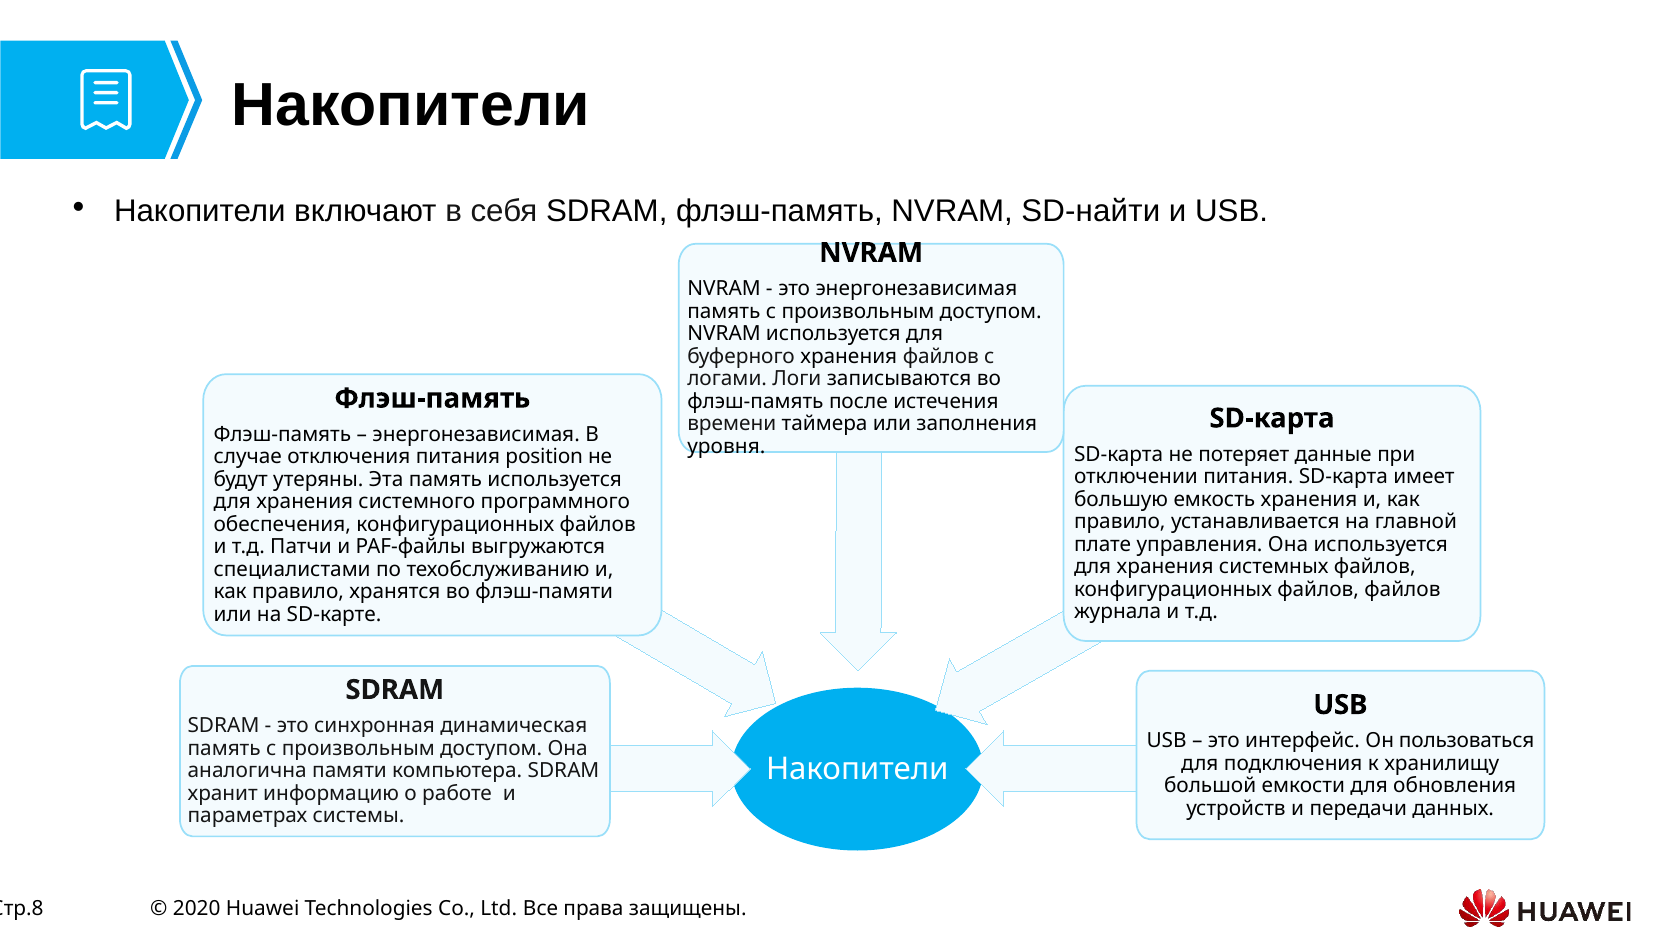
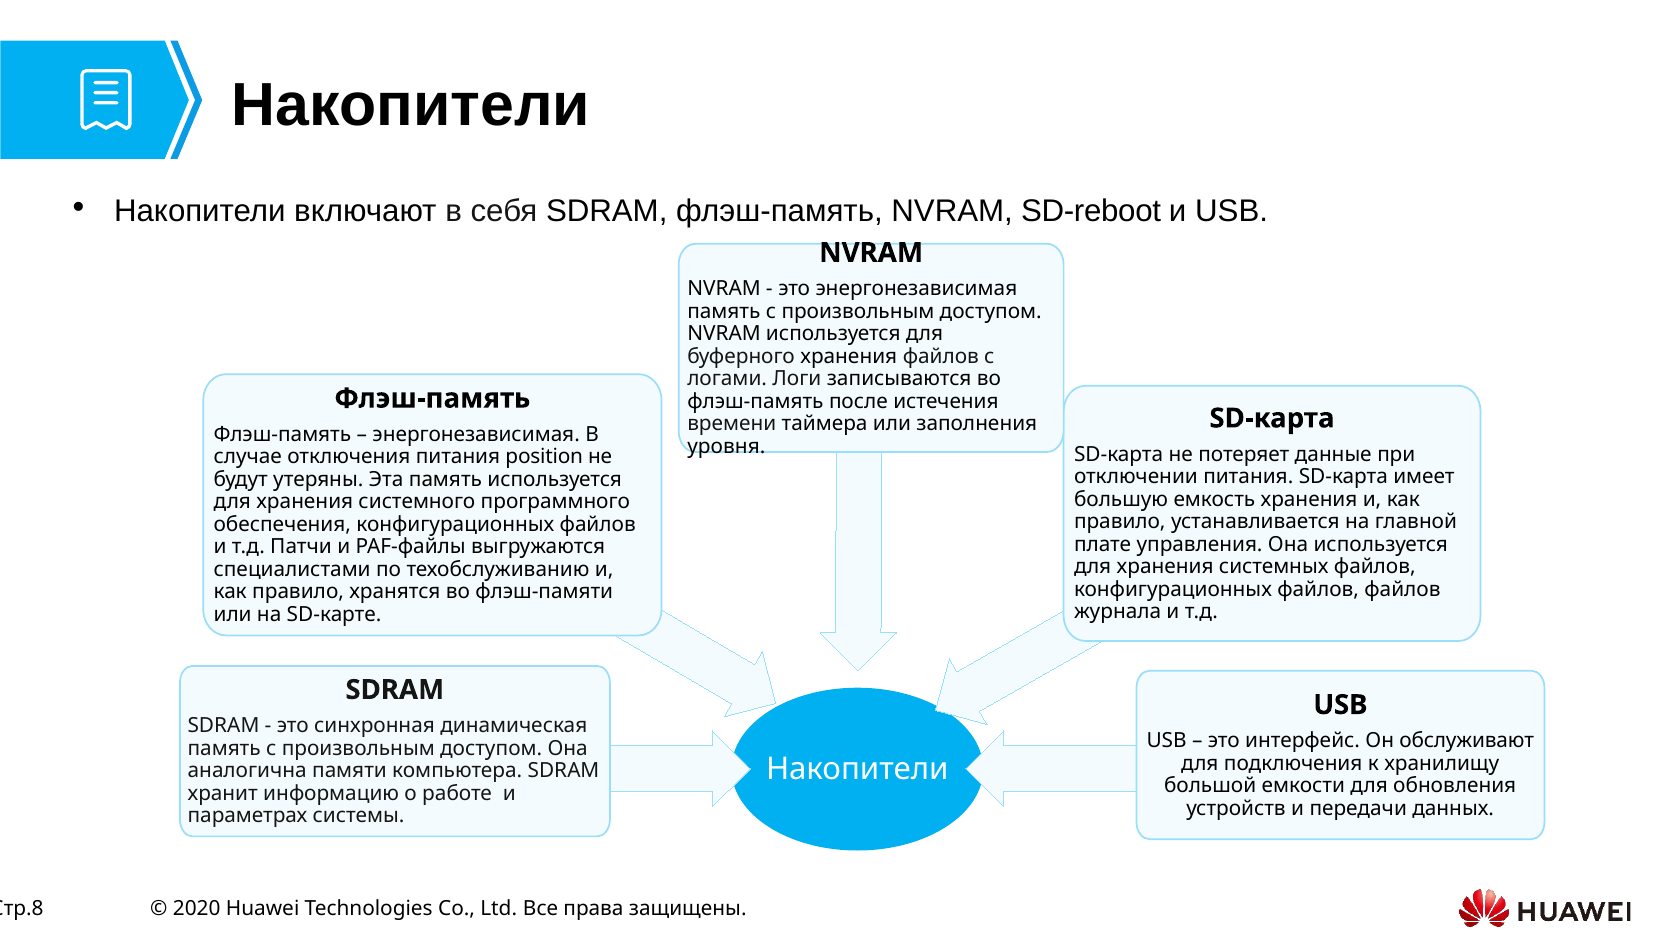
SD-найти: SD-найти -> SD-reboot (1091, 211)
пользоваться: пользоваться -> обслуживают (1467, 741)
